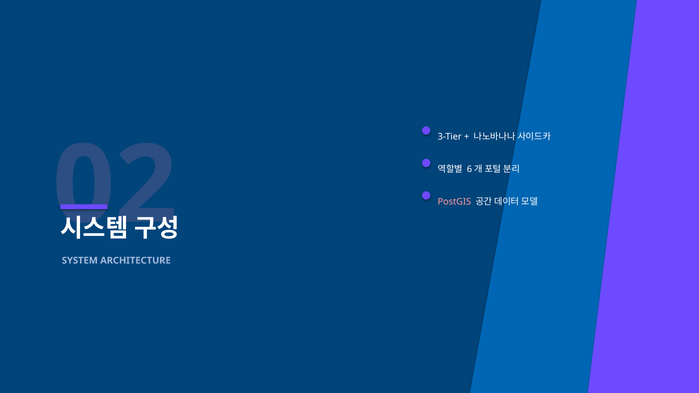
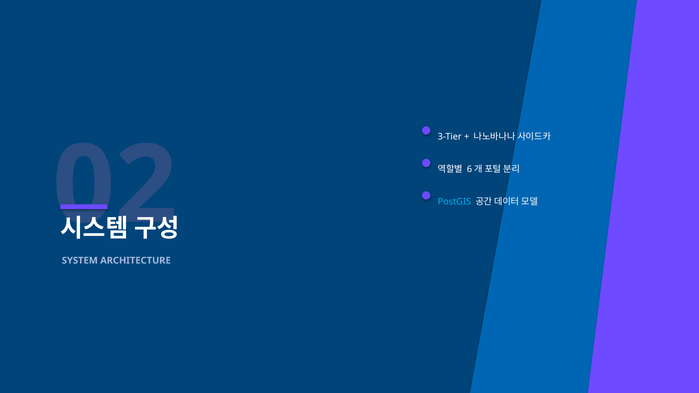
PostGIS colour: pink -> light blue (454, 202)
